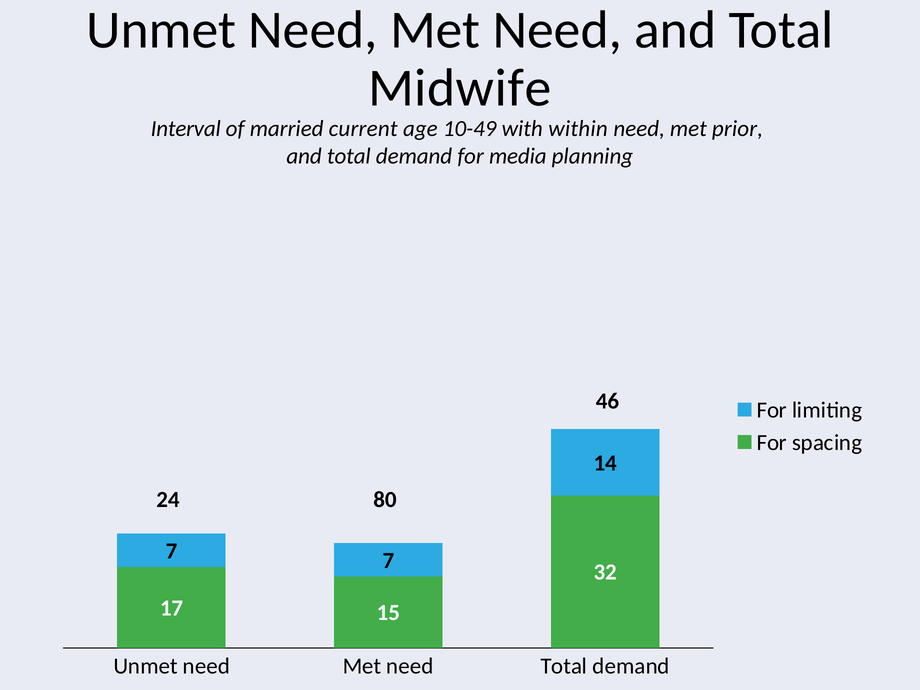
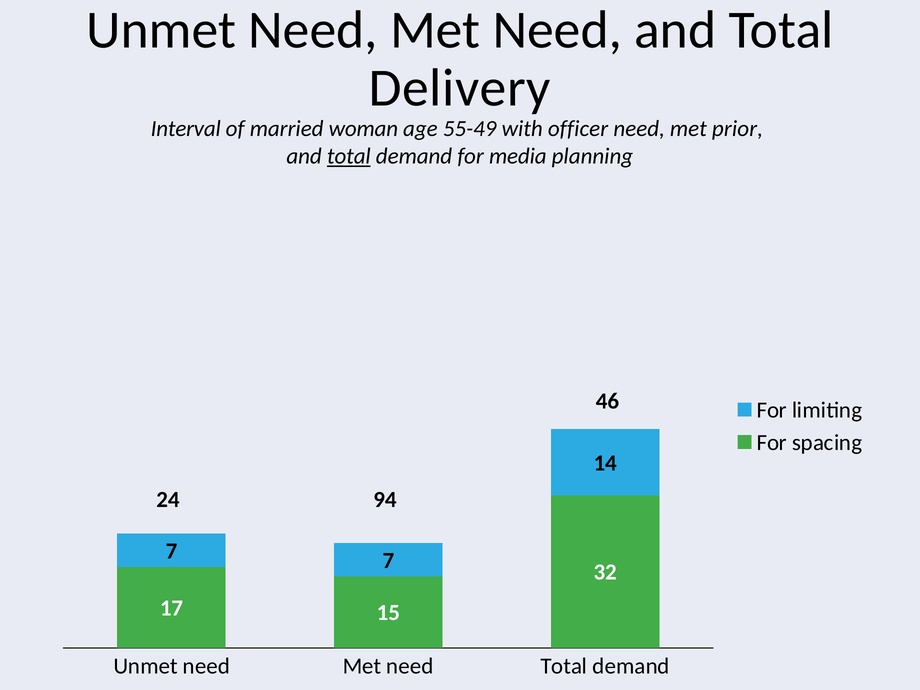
Midwife: Midwife -> Delivery (460, 88)
current: current -> woman (363, 129)
10-49: 10-49 -> 55-49 (470, 129)
within: within -> officer (578, 129)
total underline: none -> present (349, 156)
80: 80 -> 94 (385, 500)
